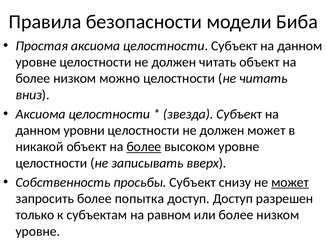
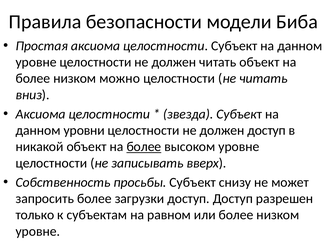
должен может: может -> доступ (267, 130)
может underline: present -> none (290, 182)
попытка: попытка -> загрузки (140, 199)
